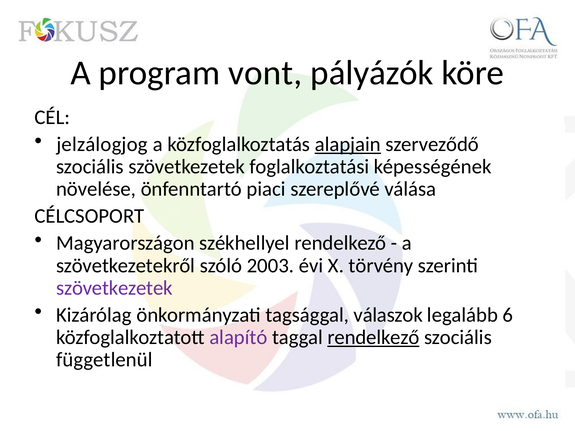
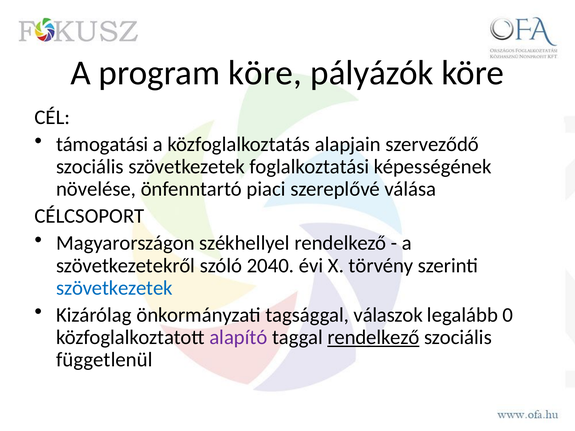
program vont: vont -> köre (265, 73)
jelzálogjog: jelzálogjog -> támogatási (102, 144)
alapjain underline: present -> none (348, 144)
2003: 2003 -> 2040 (270, 266)
szövetkezetek colour: purple -> blue (114, 288)
6: 6 -> 0 (508, 315)
